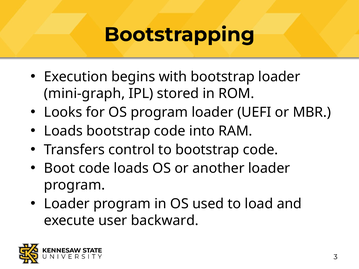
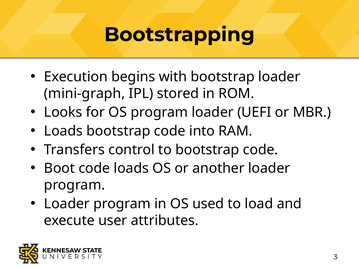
backward: backward -> attributes (165, 221)
